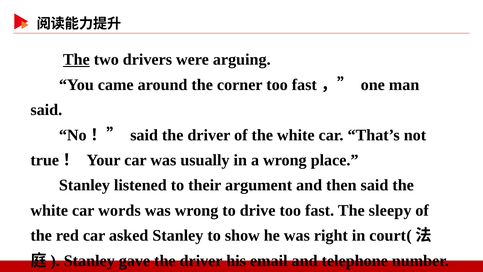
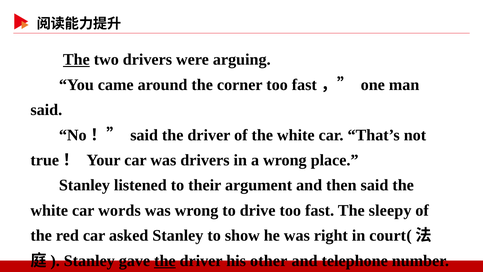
was usually: usually -> drivers (205, 160)
the underline: none -> present (165, 260)
email: email -> other (269, 260)
